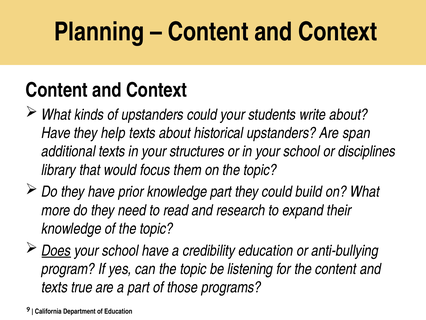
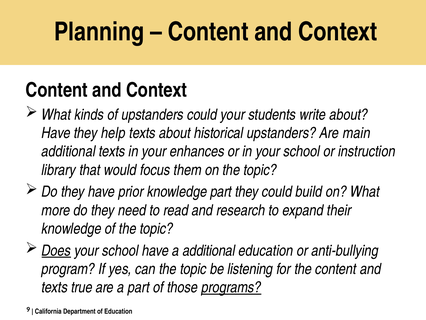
span: span -> main (357, 133)
structures: structures -> enhances (197, 151)
disciplines: disciplines -> instruction (367, 151)
a credibility: credibility -> additional (209, 250)
programs underline: none -> present (231, 287)
